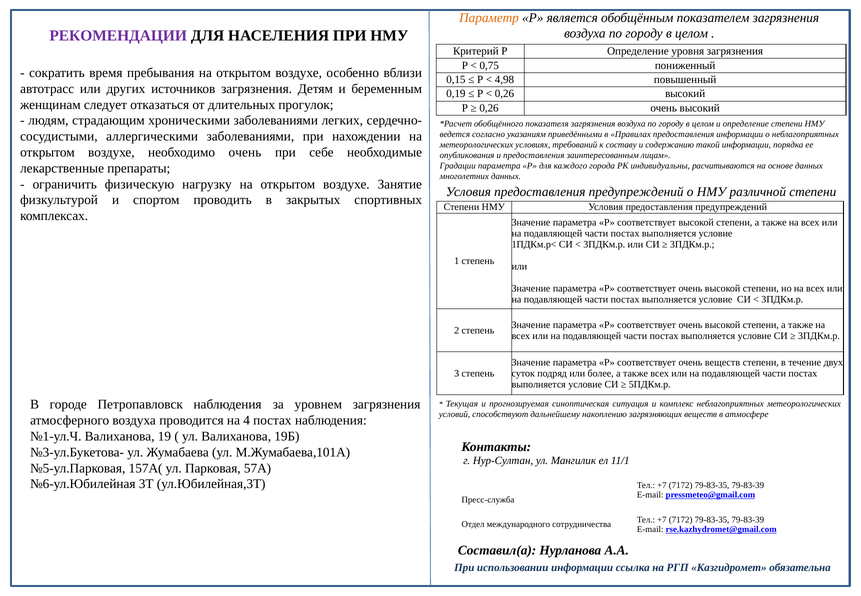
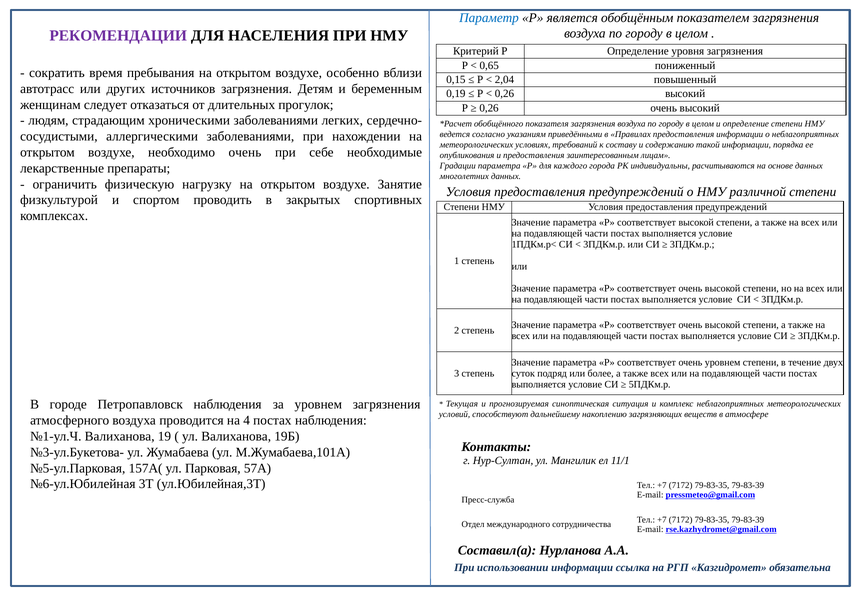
Параметр colour: orange -> blue (489, 18)
0,75: 0,75 -> 0,65 (489, 65)
4,98: 4,98 -> 2,04 (504, 80)
очень веществ: веществ -> уровнем (723, 362)
